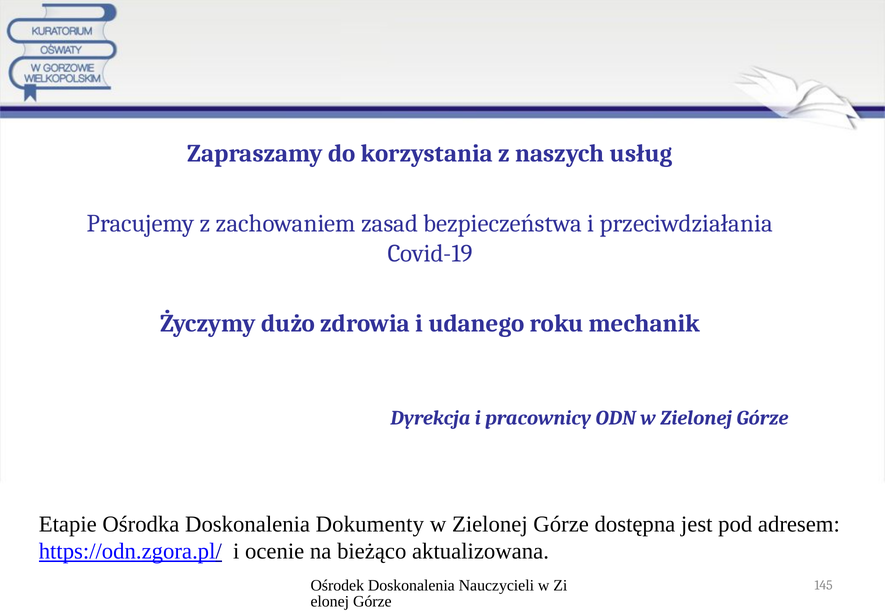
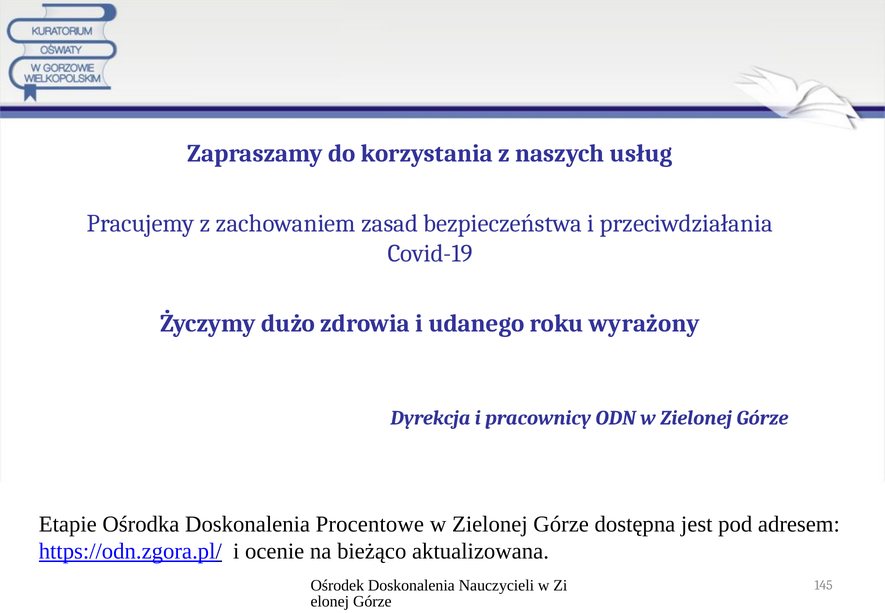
mechanik: mechanik -> wyrażony (644, 323)
Dokumenty: Dokumenty -> Procentowe (370, 524)
